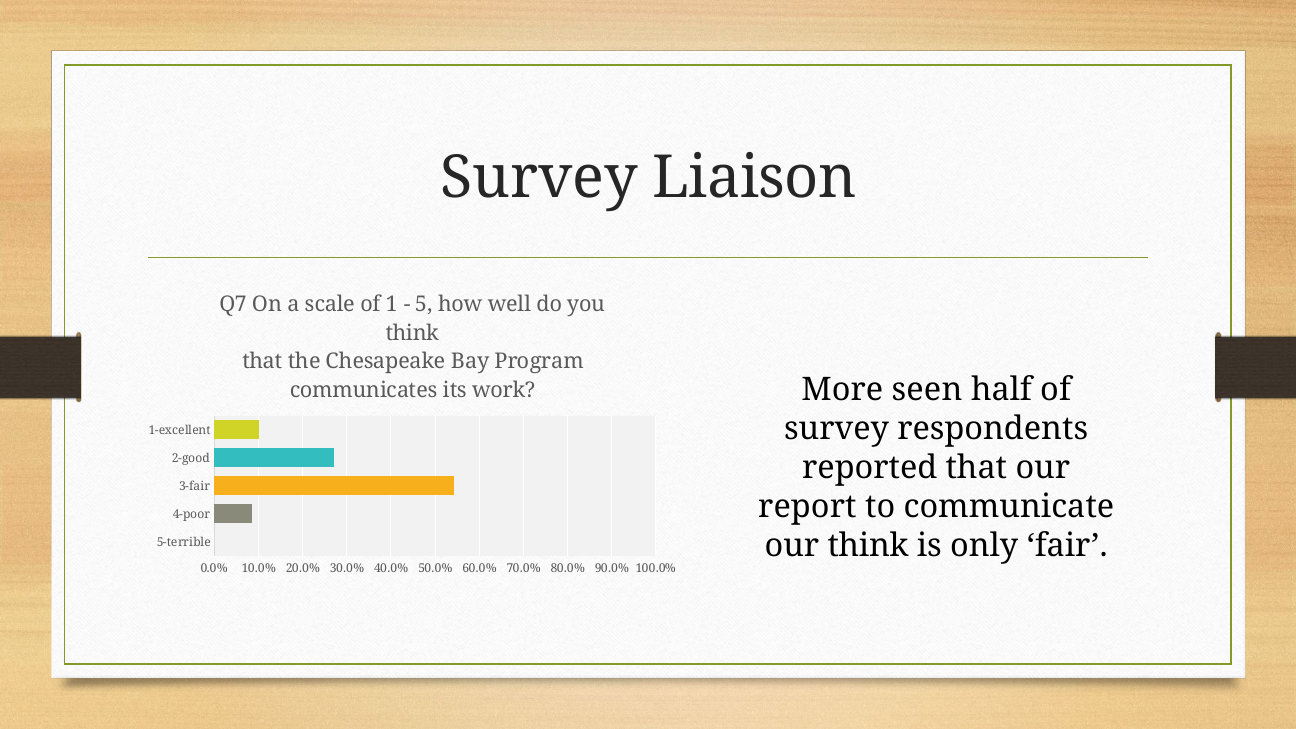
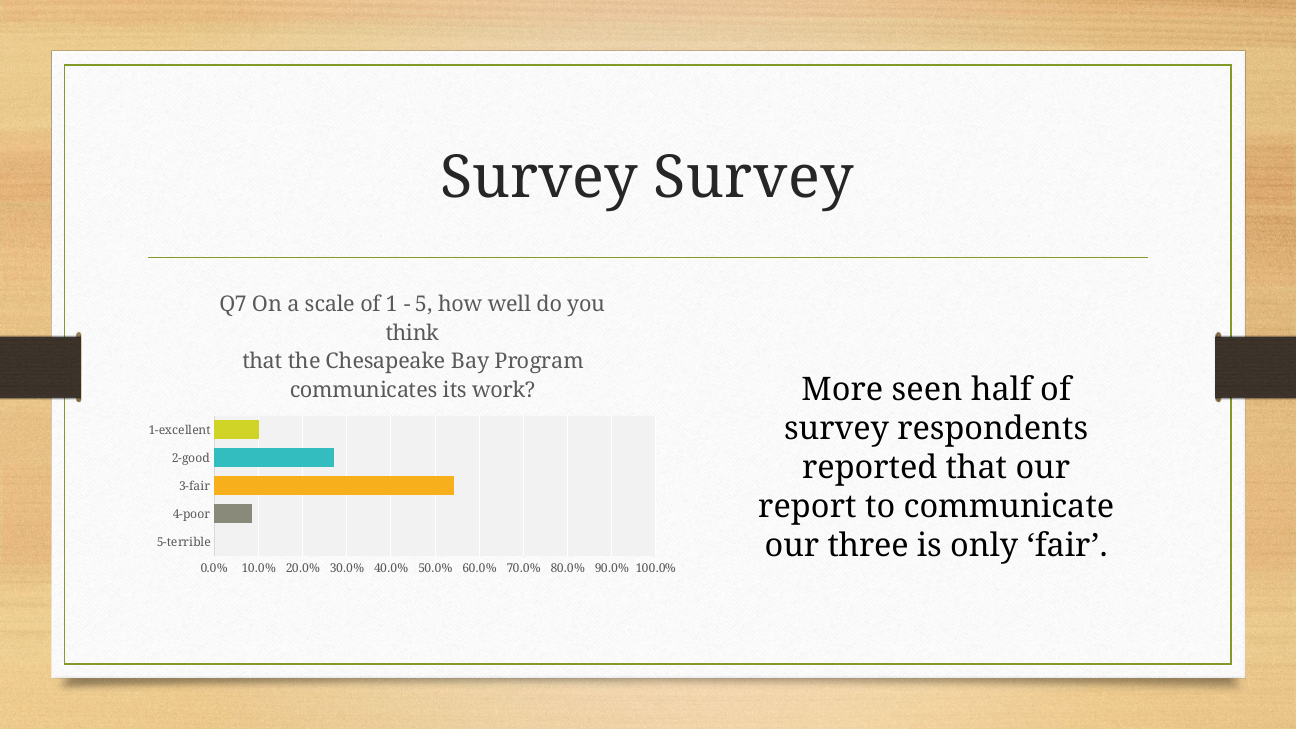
Survey Liaison: Liaison -> Survey (754, 178)
our think: think -> three (868, 546)
